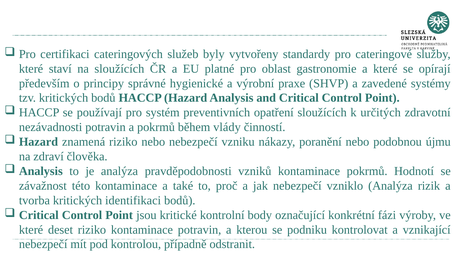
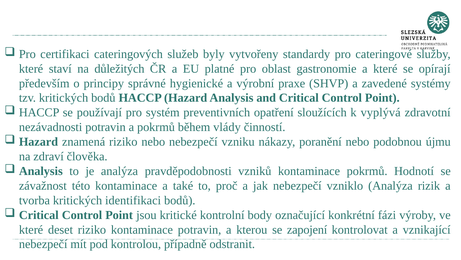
na sloužících: sloužících -> důležitých (119, 69)
určitých: určitých -> vyplývá (381, 112)
podniku: podniku -> zapojení (307, 229)
